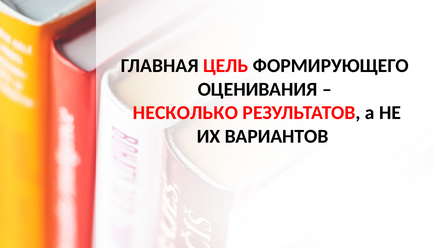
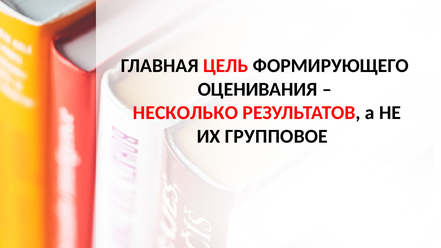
ВАРИАНТОВ: ВАРИАНТОВ -> ГРУППОВОЕ (276, 136)
